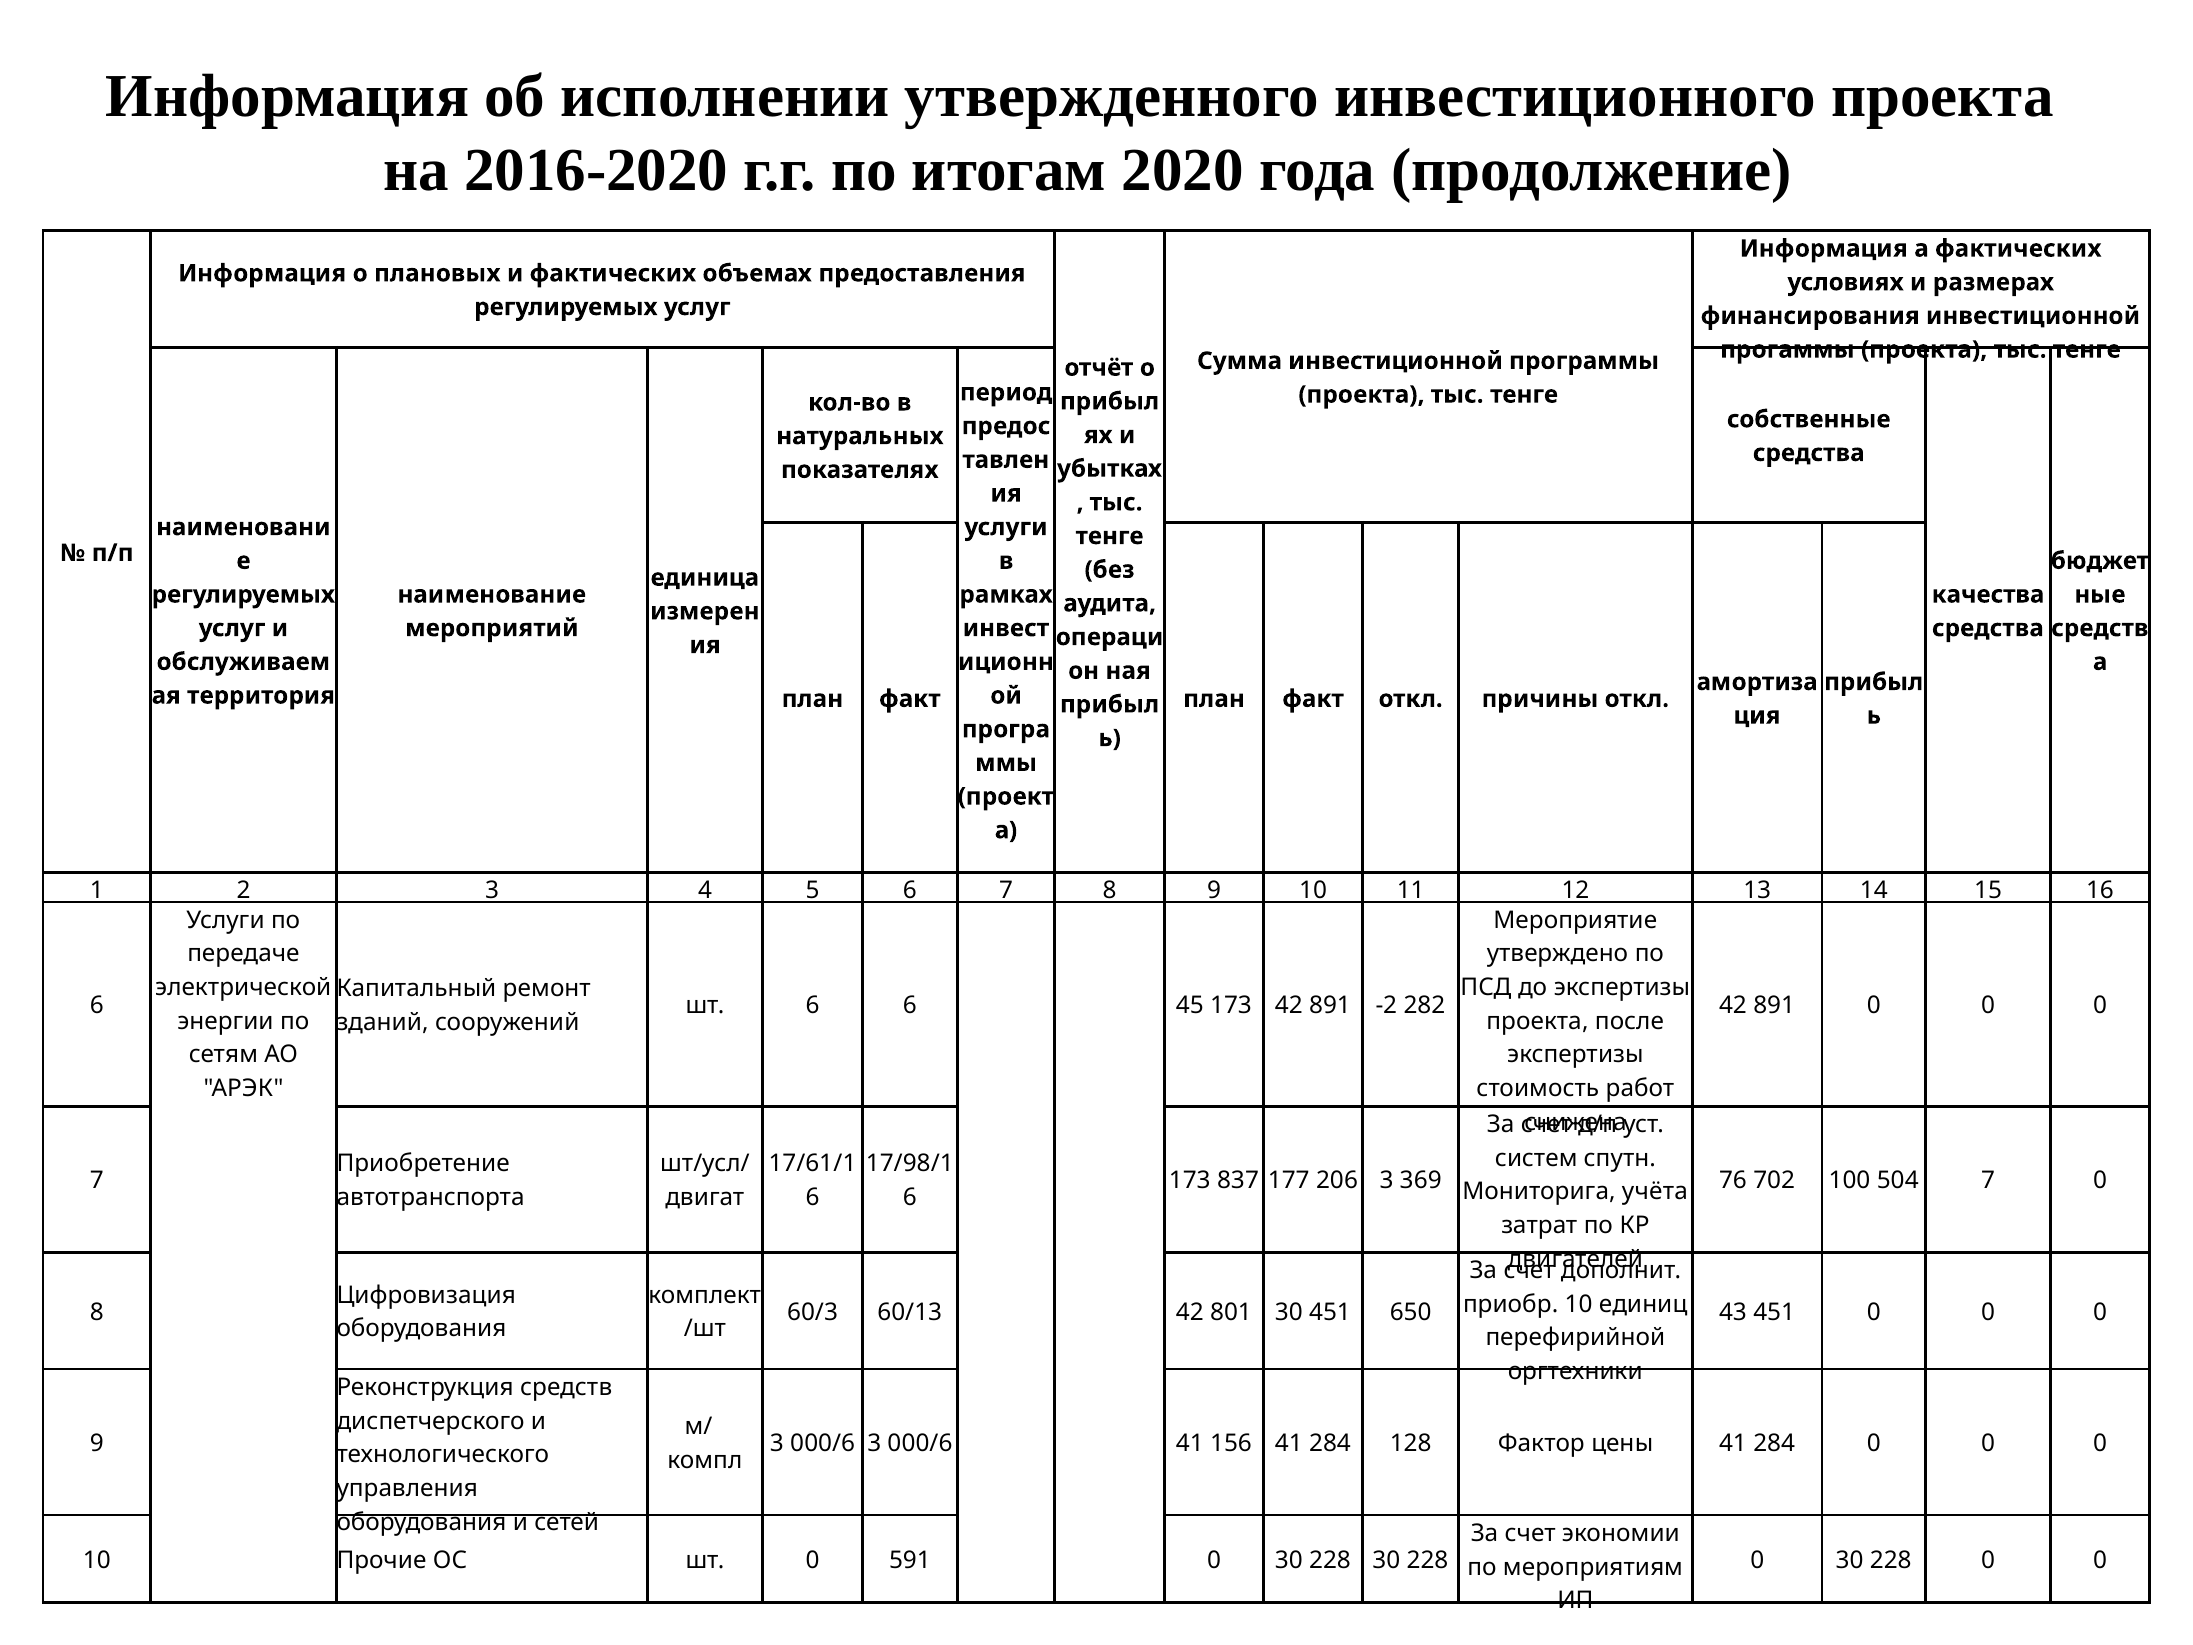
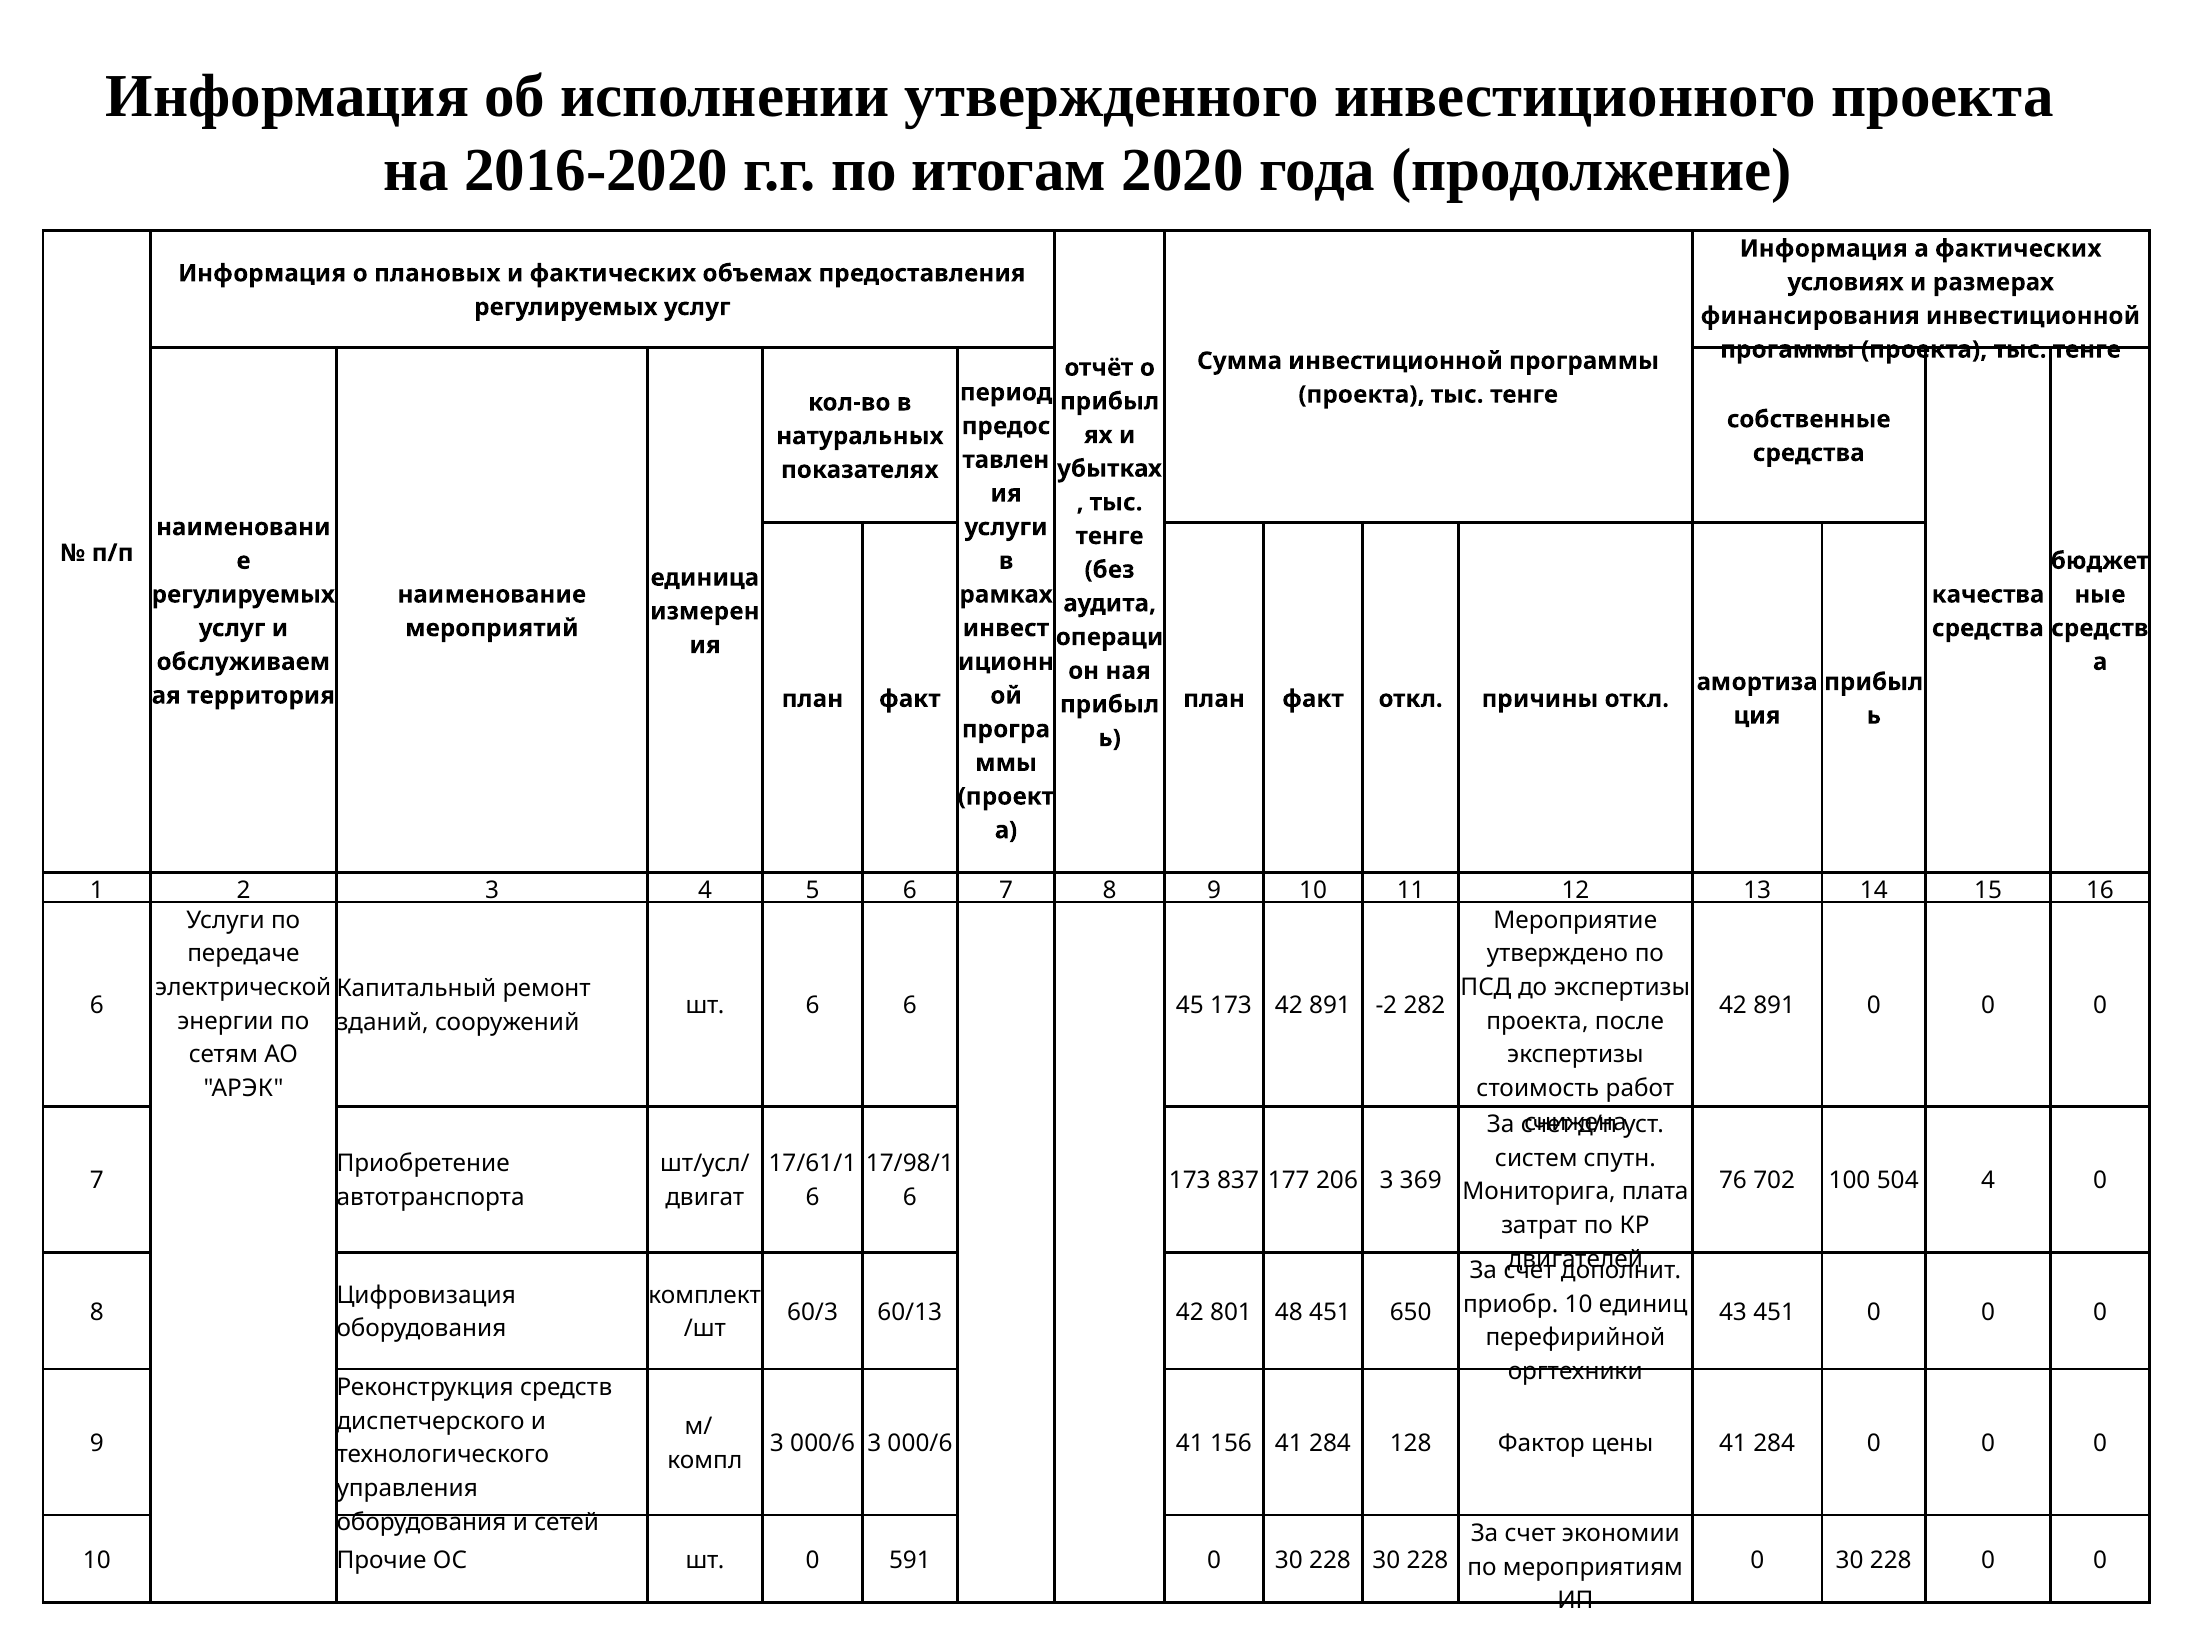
504 7: 7 -> 4 (1988, 1181)
учёта: учёта -> плата (1655, 1192)
801 30: 30 -> 48 (1289, 1312)
